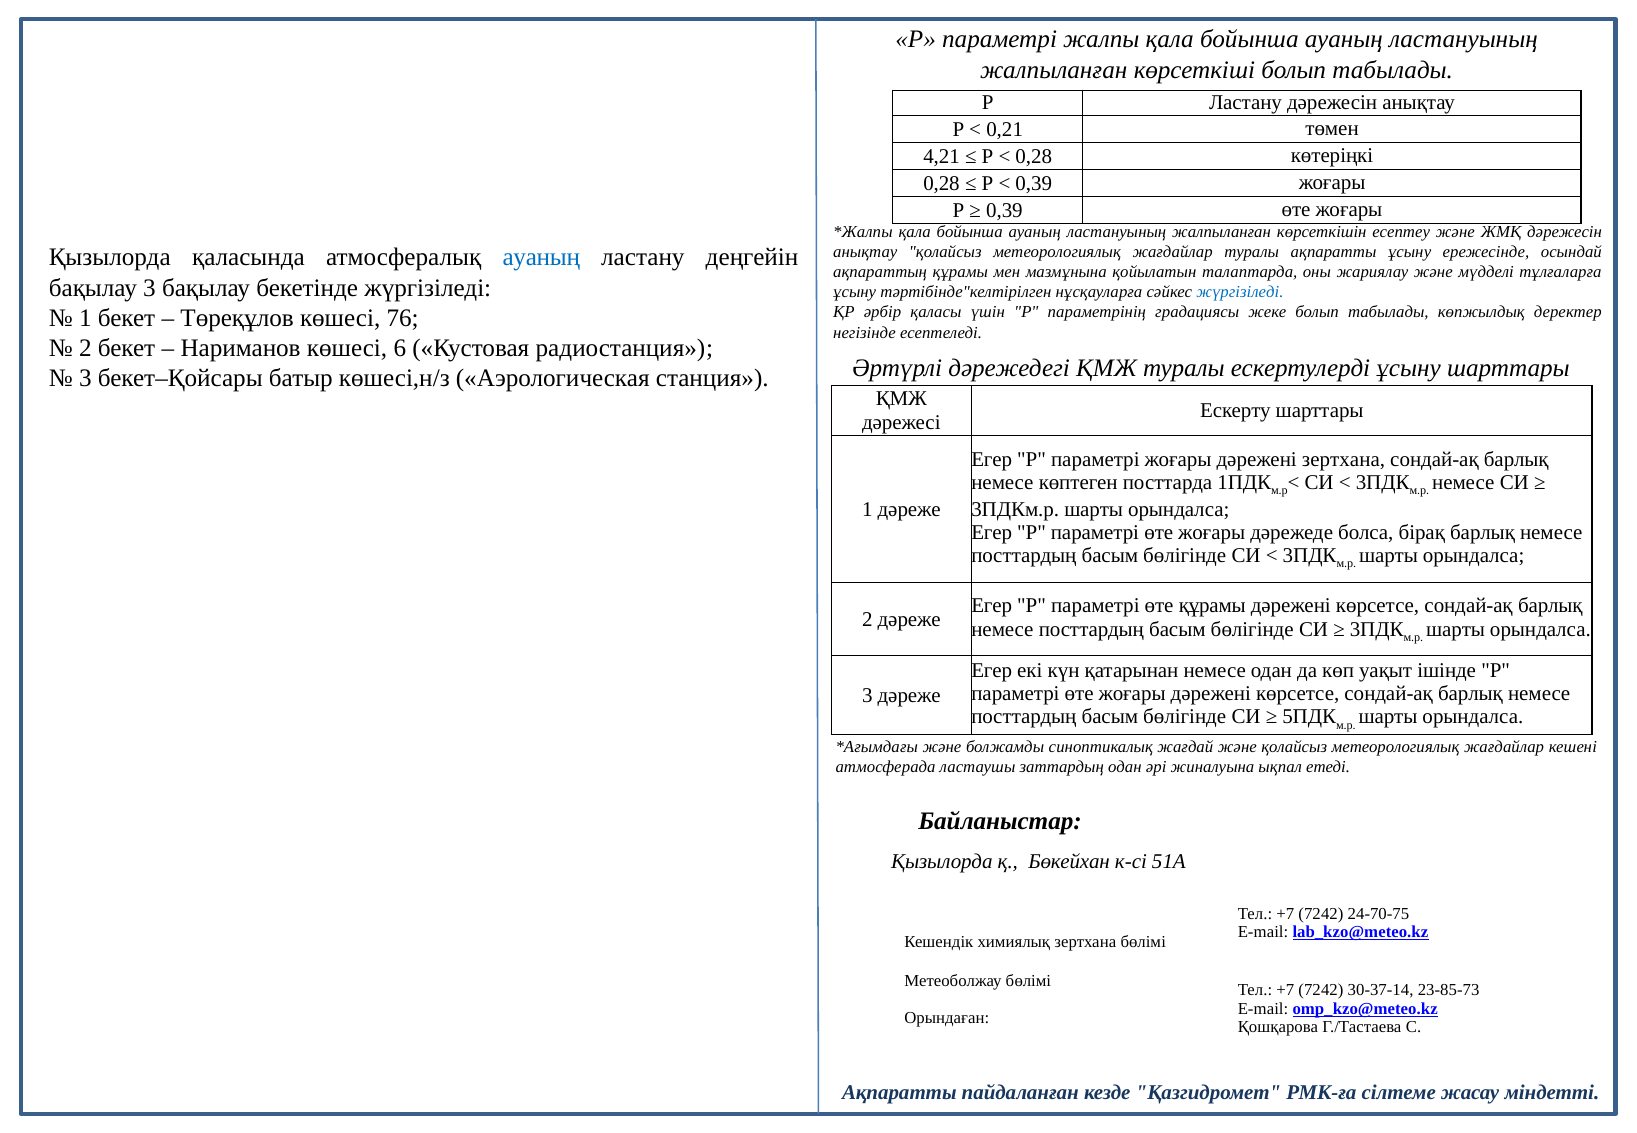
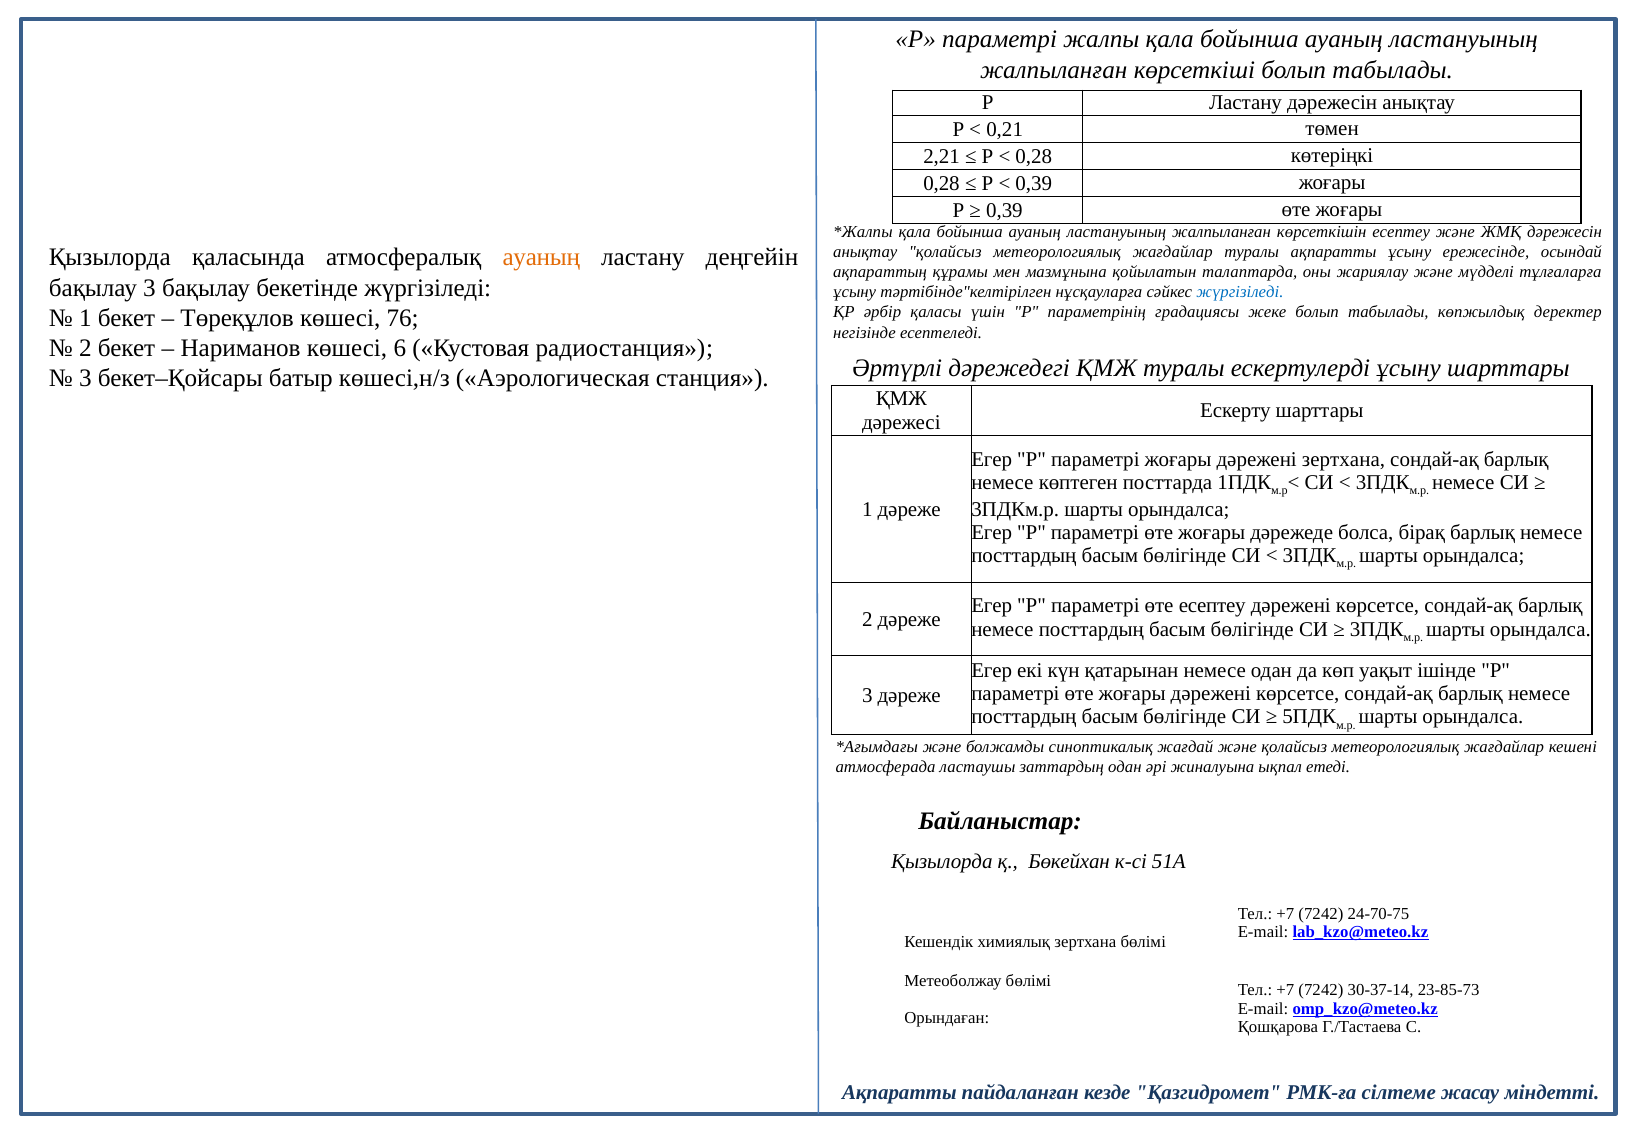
4,21: 4,21 -> 2,21 (942, 157)
ауаның colour: blue -> orange (541, 258)
өте құрамы: құрамы -> есептеу (1212, 606)
